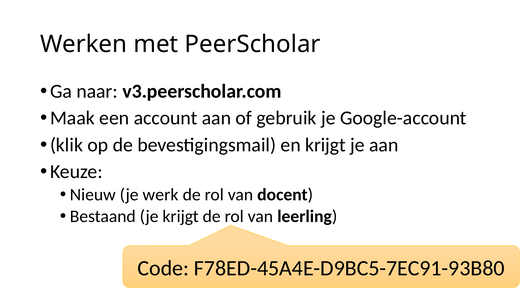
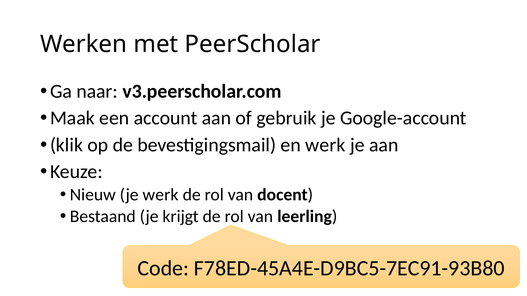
en krijgt: krijgt -> werk (325, 145)
